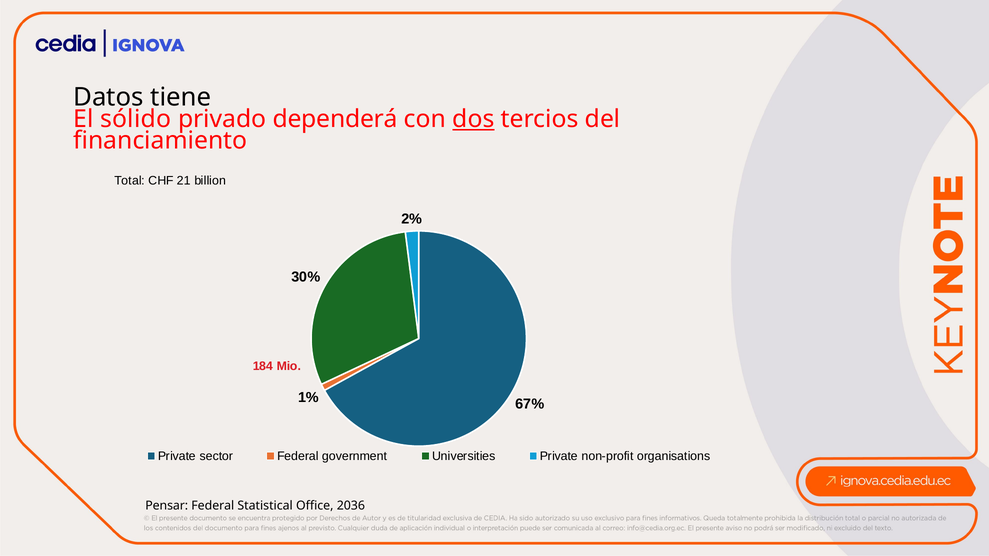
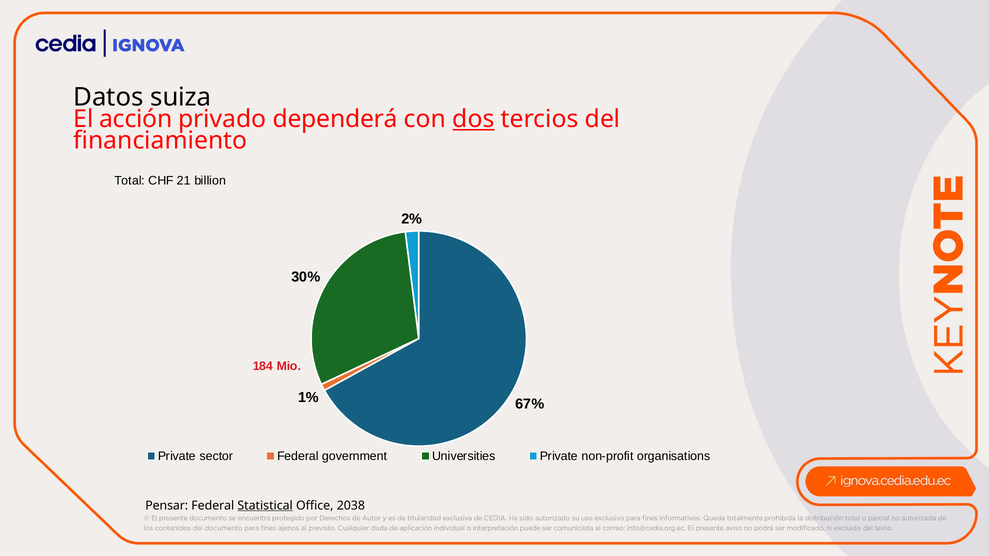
tiene: tiene -> suiza (181, 97)
sólido: sólido -> acción (136, 119)
Statistical underline: none -> present (265, 506)
2036: 2036 -> 2038 (351, 506)
